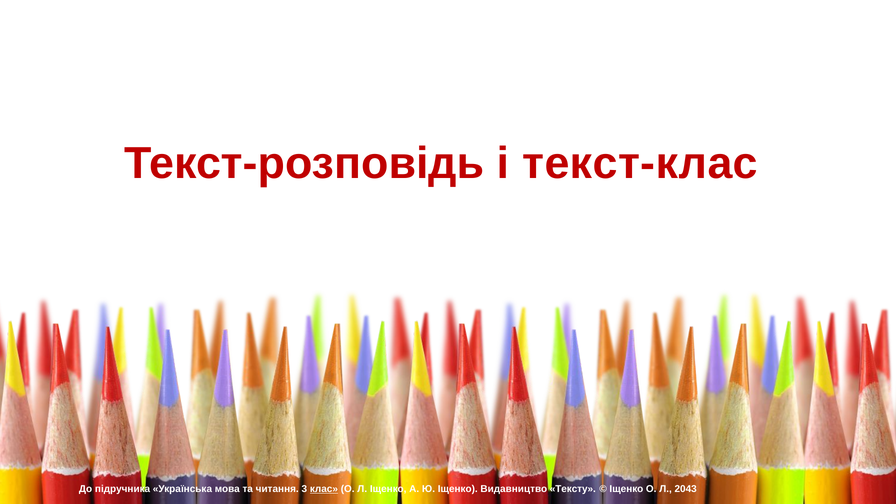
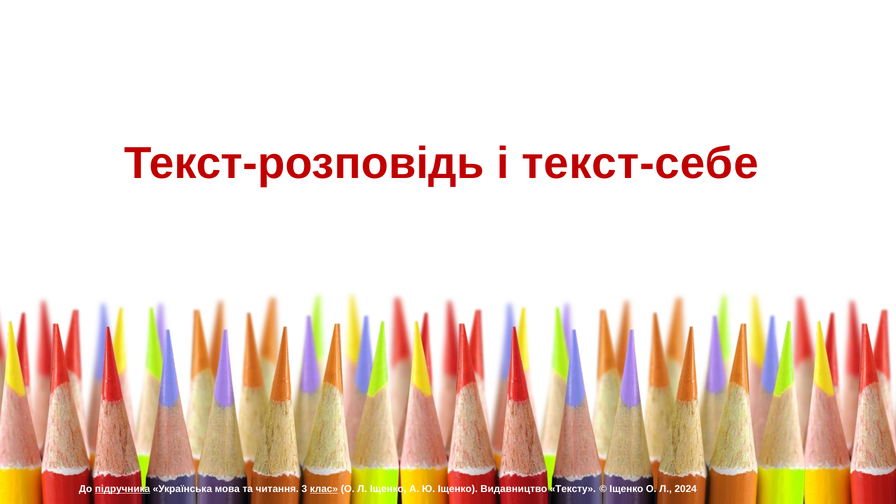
текст-клас: текст-клас -> текст-себе (640, 163)
підручника underline: none -> present (123, 489)
2043: 2043 -> 2024 (686, 489)
